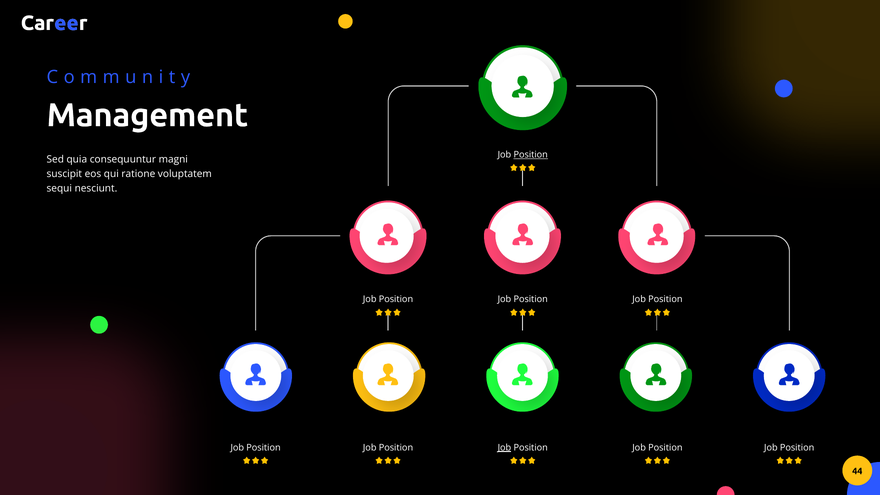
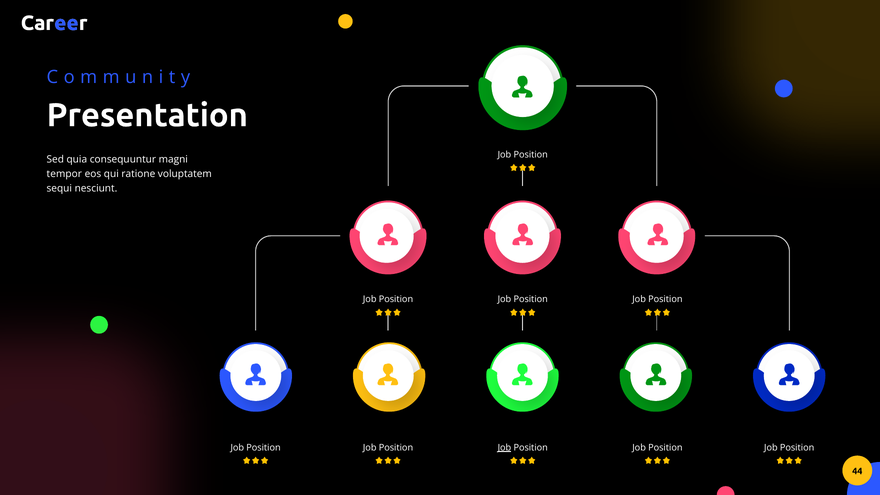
Management: Management -> Presentation (147, 115)
Position underline: present -> none (531, 155)
suscipit: suscipit -> tempor (64, 174)
